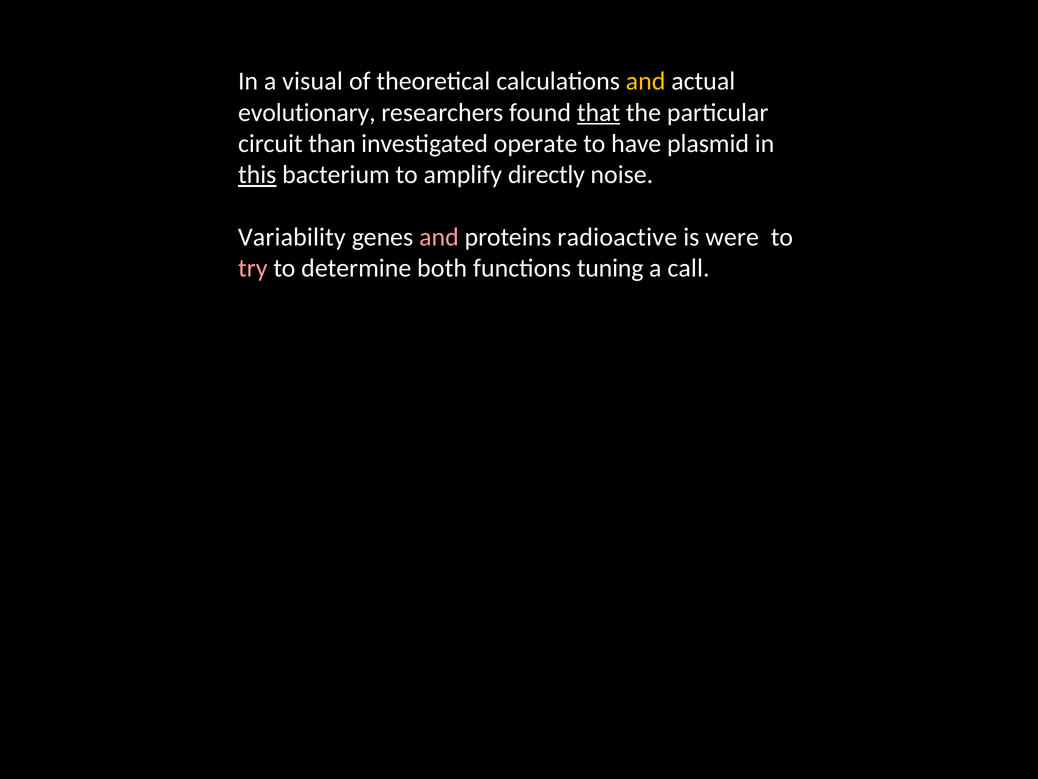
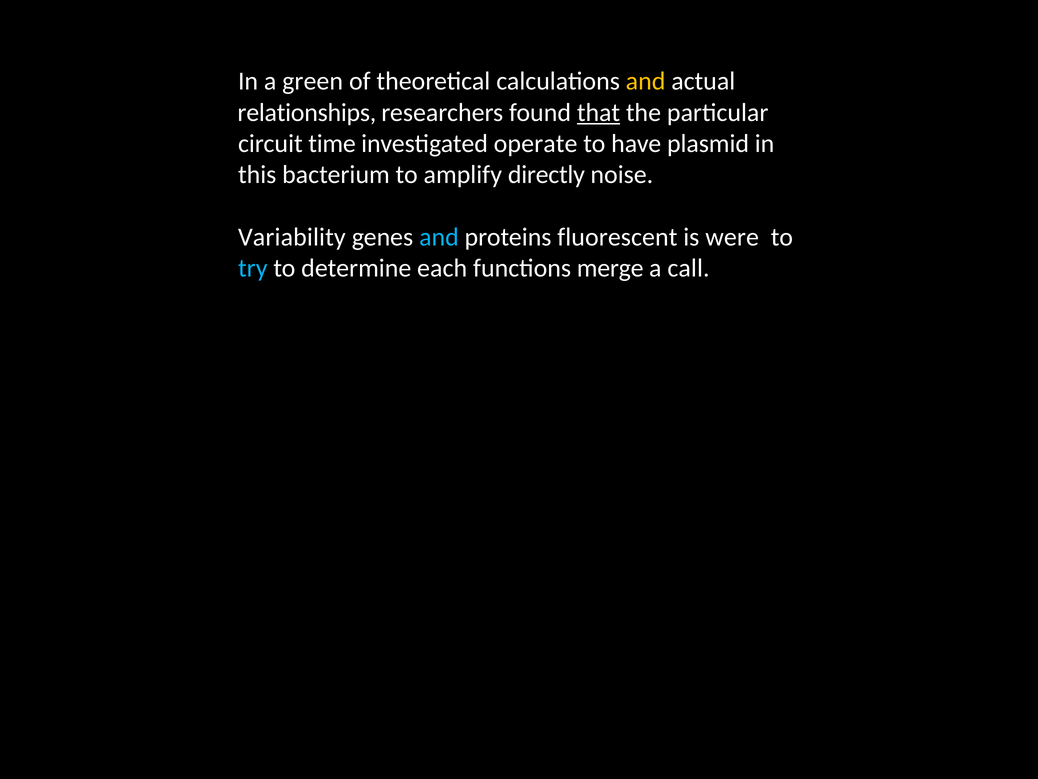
visual: visual -> green (313, 81)
evolutionary: evolutionary -> relationships (307, 112)
than: than -> time (332, 144)
this underline: present -> none (257, 175)
and colour: pink -> light blue (439, 237)
radioactive: radioactive -> fluorescent (617, 237)
try colour: pink -> light blue (253, 268)
both: both -> each (442, 268)
tuning: tuning -> merge (610, 268)
